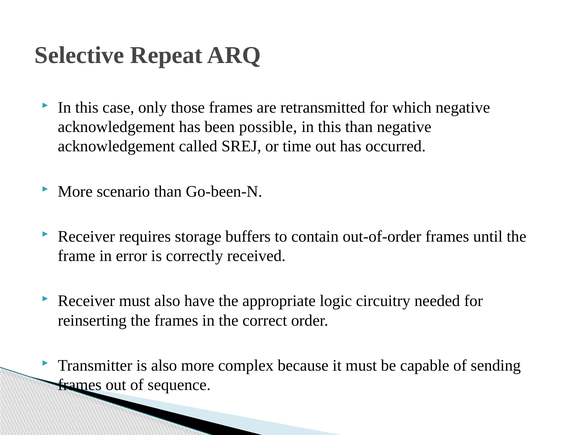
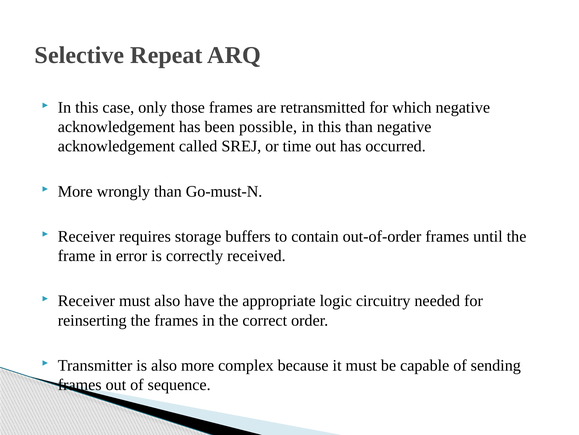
scenario: scenario -> wrongly (123, 191)
Go-been-N: Go-been-N -> Go-must-N (224, 191)
